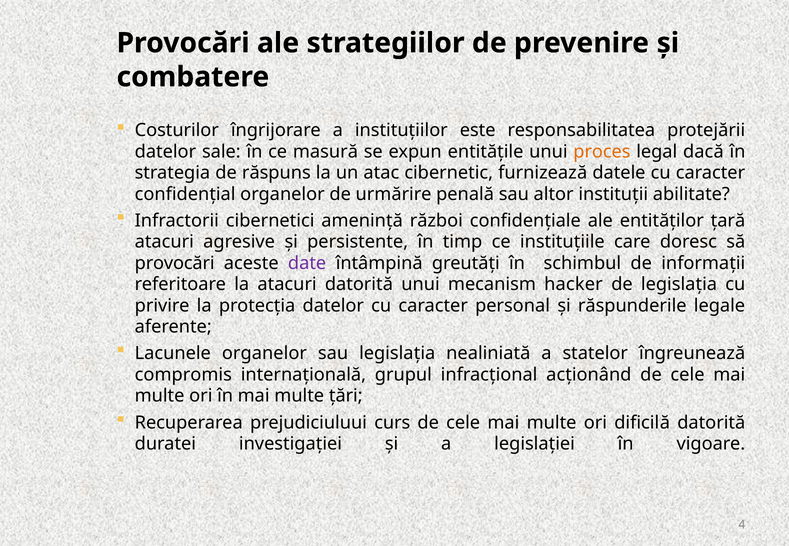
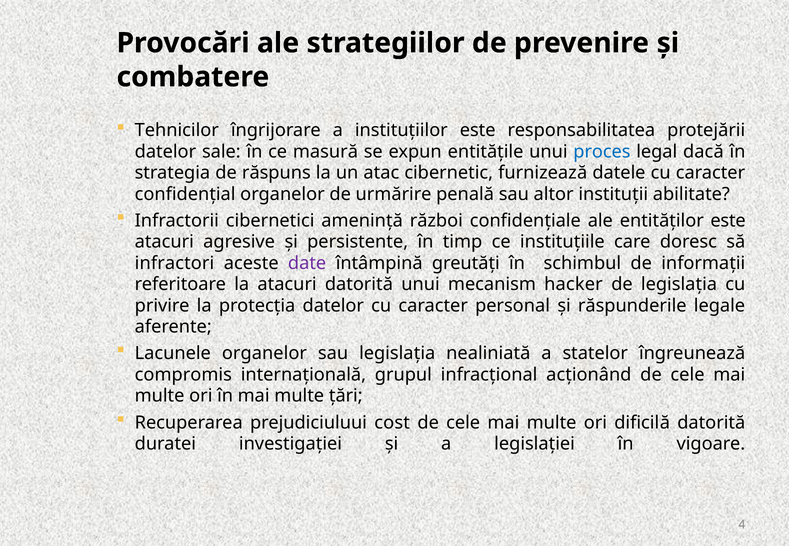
Costurilor: Costurilor -> Tehnicilor (177, 131)
proces colour: orange -> blue (602, 152)
entităților țară: țară -> este (728, 221)
provocări: provocări -> infractori (175, 263)
curs: curs -> cost (392, 423)
